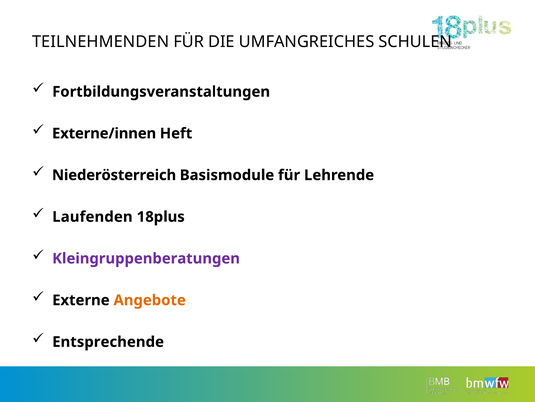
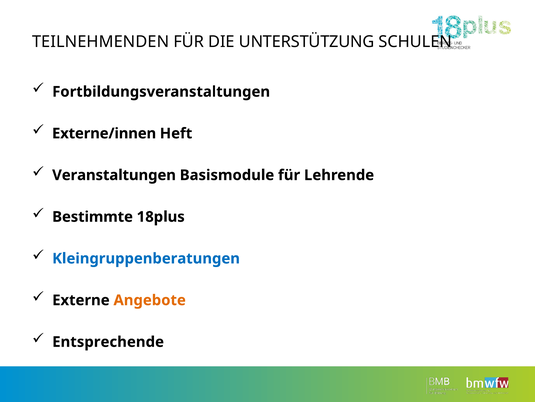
UMFANGREICHES: UMFANGREICHES -> UNTERSTÜTZUNG (307, 42)
Niederösterreich: Niederösterreich -> Veranstaltungen (114, 175)
Laufenden: Laufenden -> Bestimmte (93, 216)
Kleingruppenberatungen colour: purple -> blue (146, 258)
